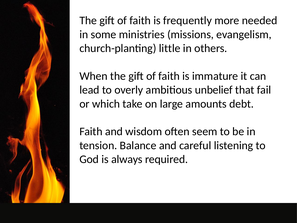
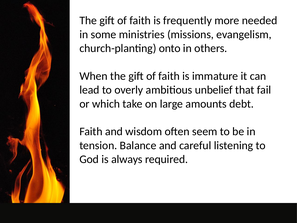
little: little -> onto (170, 48)
